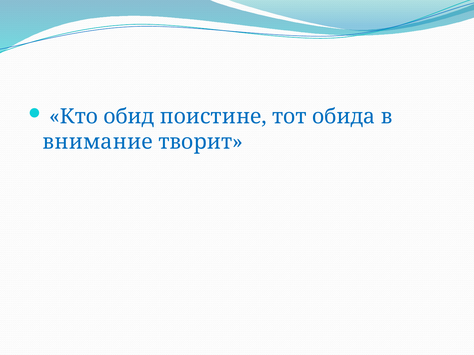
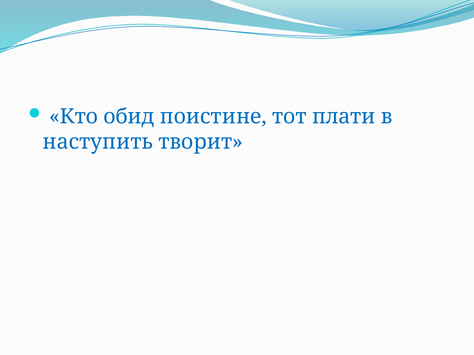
обида: обида -> плати (344, 117)
внимание: внимание -> наступить (98, 142)
